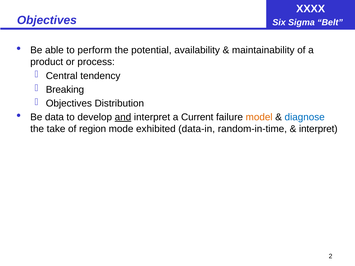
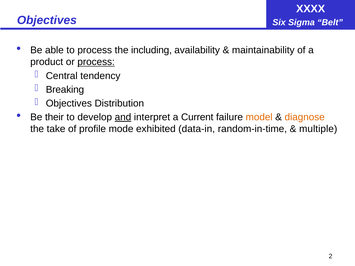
to perform: perform -> process (95, 50)
potential: potential -> including (151, 50)
process underline: none -> present (96, 62)
data: data -> their (54, 117)
diagnose colour: blue -> orange (305, 117)
region: region -> profile (93, 129)
interpret: interpret -> multiple (318, 129)
